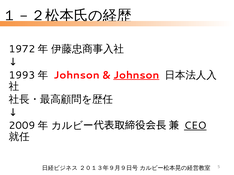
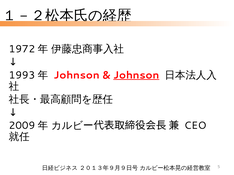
CEO underline: present -> none (195, 126)
